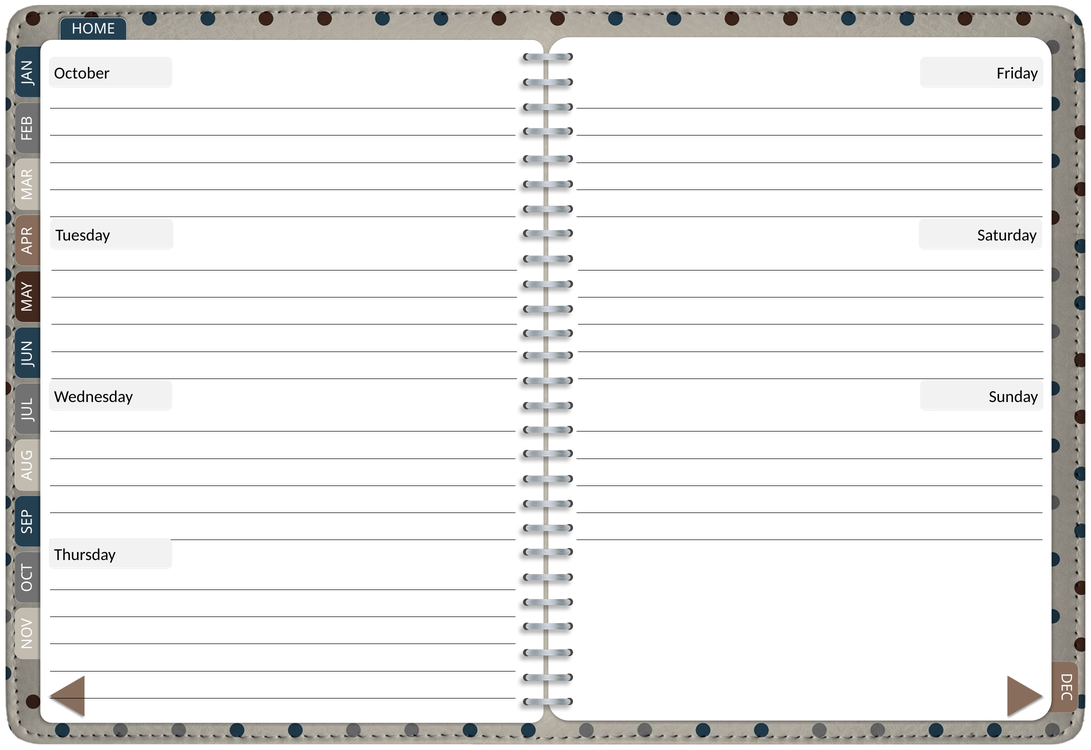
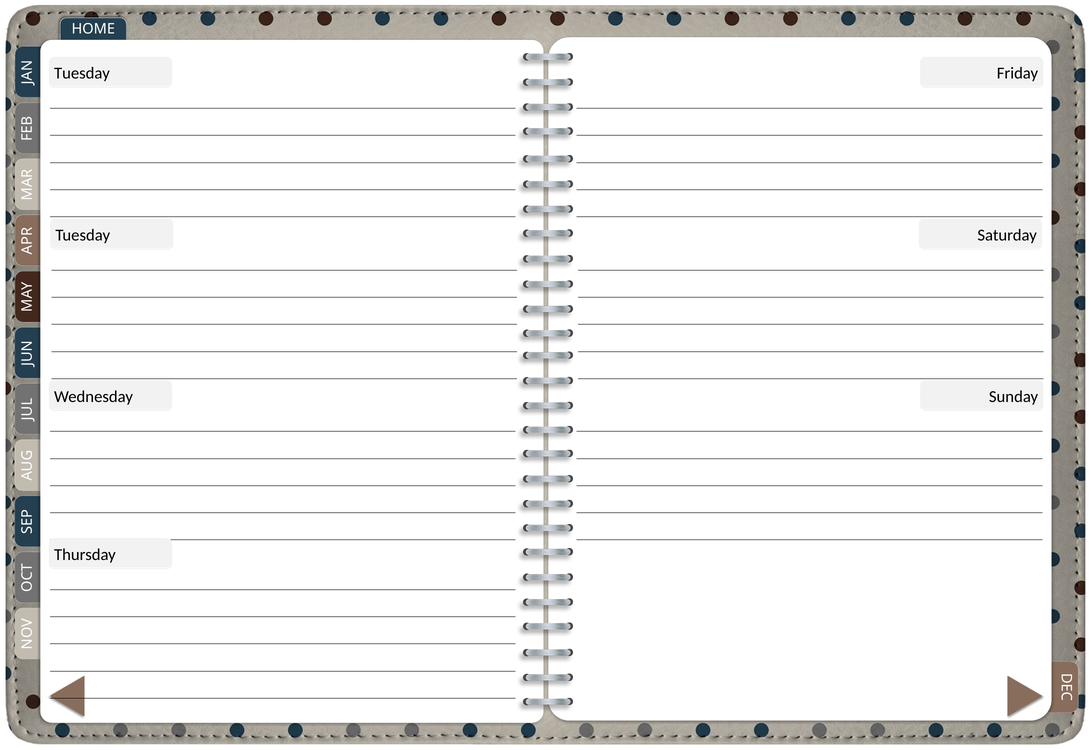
October: October -> Tuesday (82, 73)
